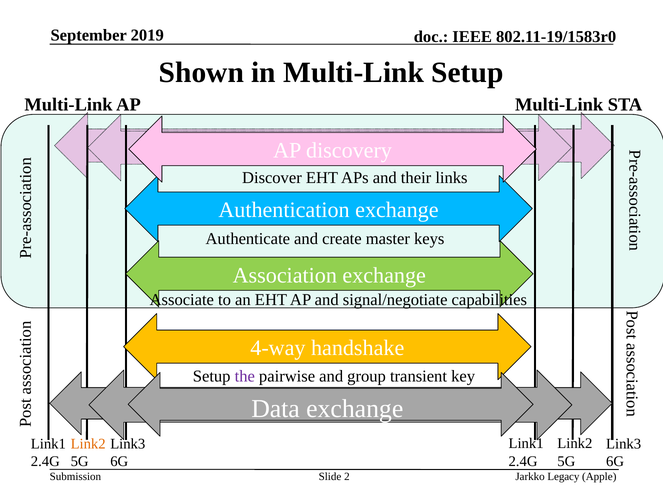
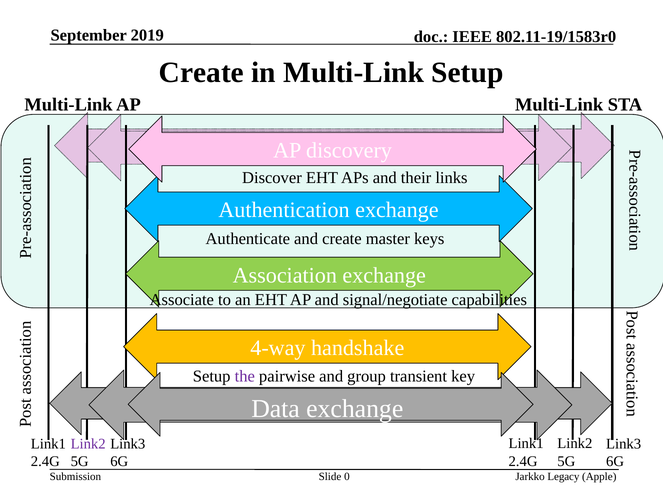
Shown: Shown -> Create (201, 73)
Link2 colour: orange -> purple (88, 444)
2: 2 -> 0 (347, 477)
